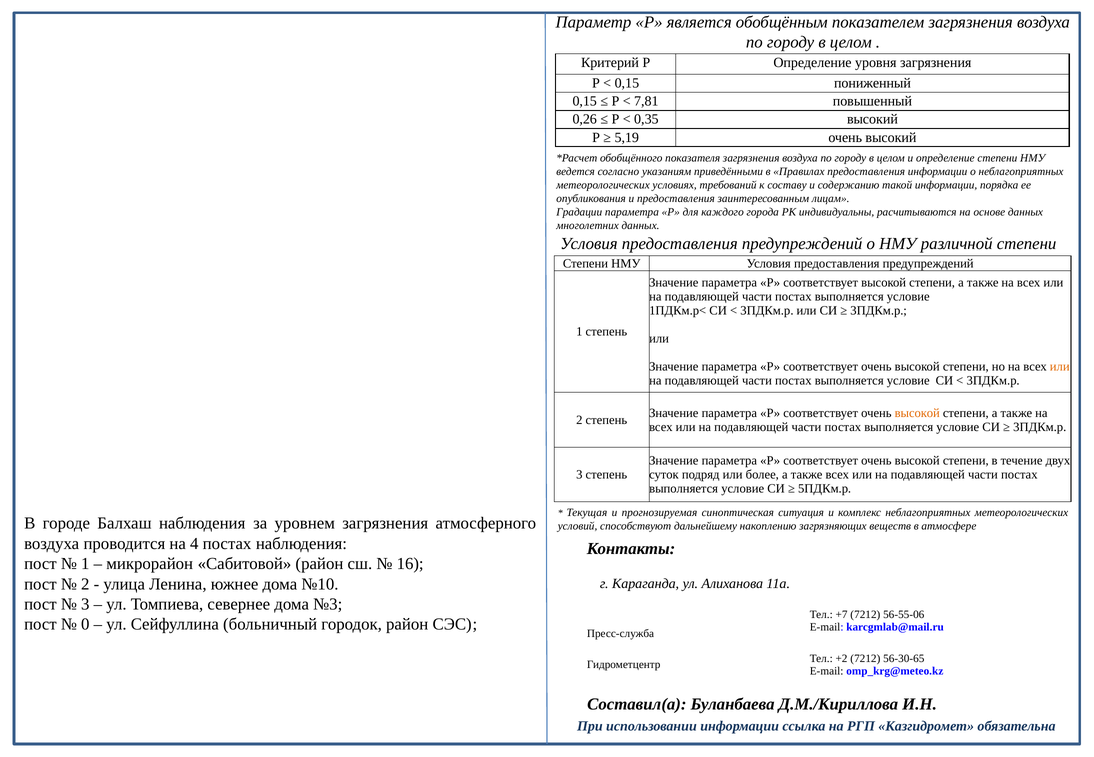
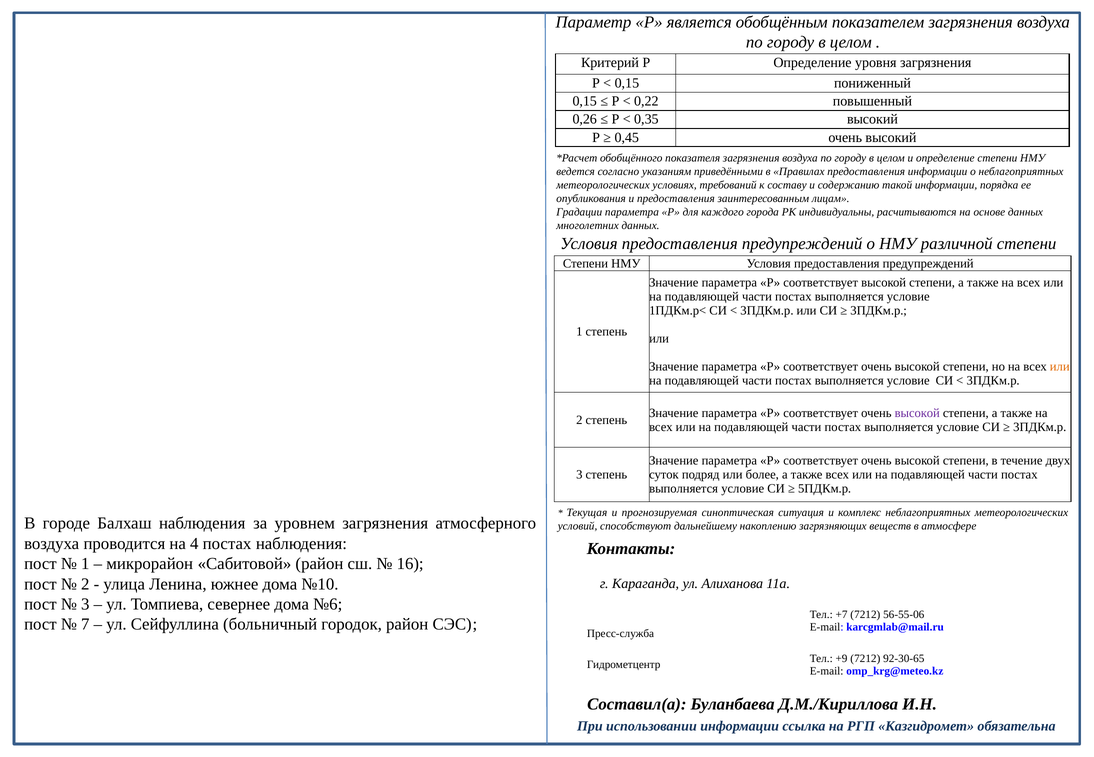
7,81: 7,81 -> 0,22 (646, 101)
5,19: 5,19 -> 0,45 (627, 137)
высокой colour: orange -> purple (917, 413)
№3: №3 -> №6 (328, 604)
0: 0 -> 7 (85, 625)
+2: +2 -> +9 (841, 659)
56-30-65: 56-30-65 -> 92-30-65 (904, 659)
